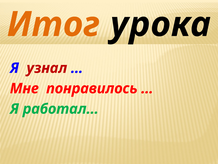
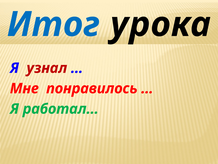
Итог colour: orange -> blue (53, 24)
